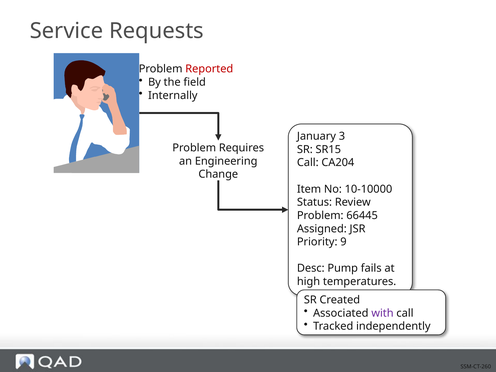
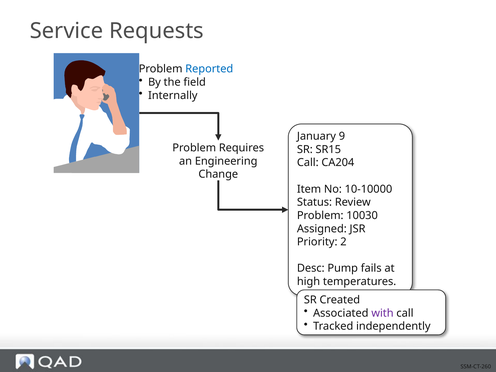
Reported colour: red -> blue (209, 69)
3: 3 -> 9 (342, 136)
66445: 66445 -> 10030 (362, 215)
9: 9 -> 2 (343, 242)
